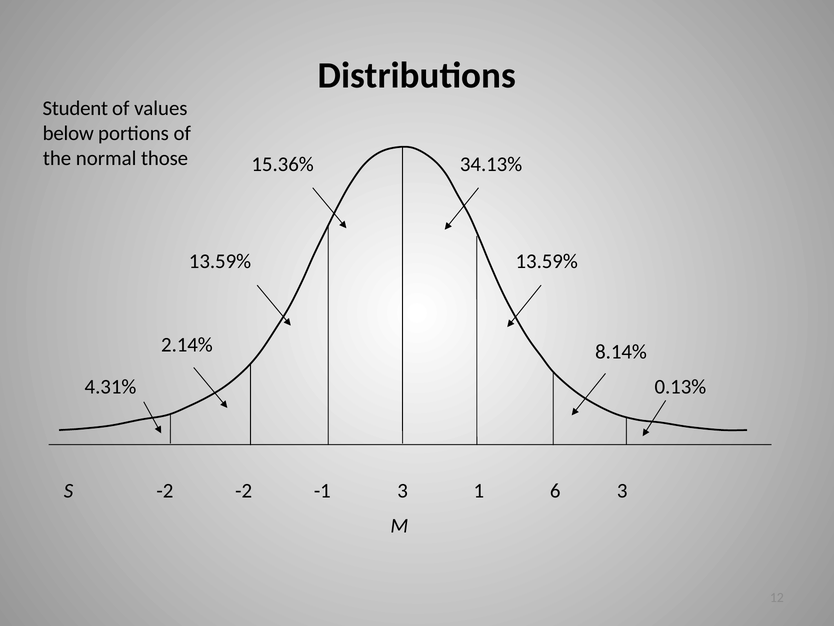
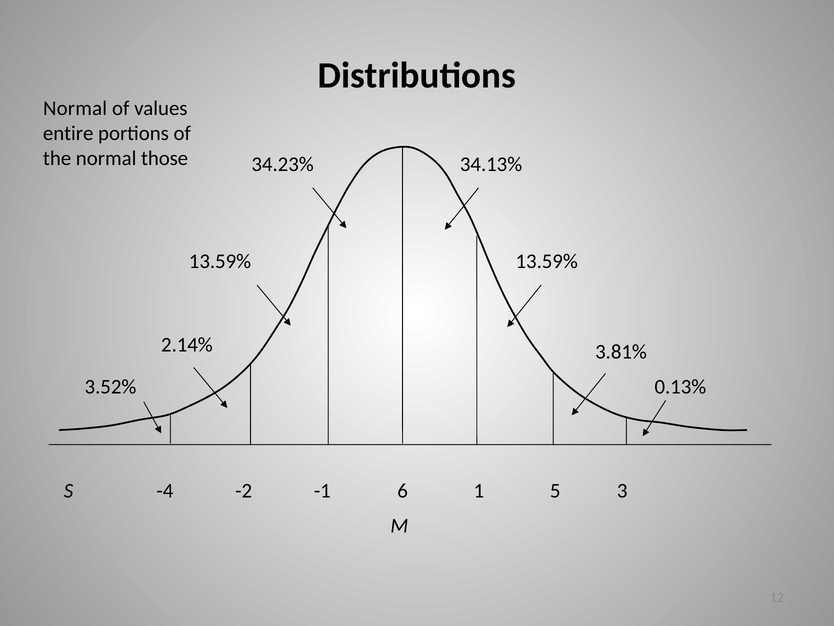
Student: Student -> Normal (75, 108)
below: below -> entire (68, 133)
15.36%: 15.36% -> 34.23% (283, 164)
8.14%: 8.14% -> 3.81% (621, 352)
4.31%: 4.31% -> 3.52% (110, 386)
S -2: -2 -> -4 (165, 491)
-1 3: 3 -> 6 (403, 491)
6: 6 -> 5 (555, 491)
